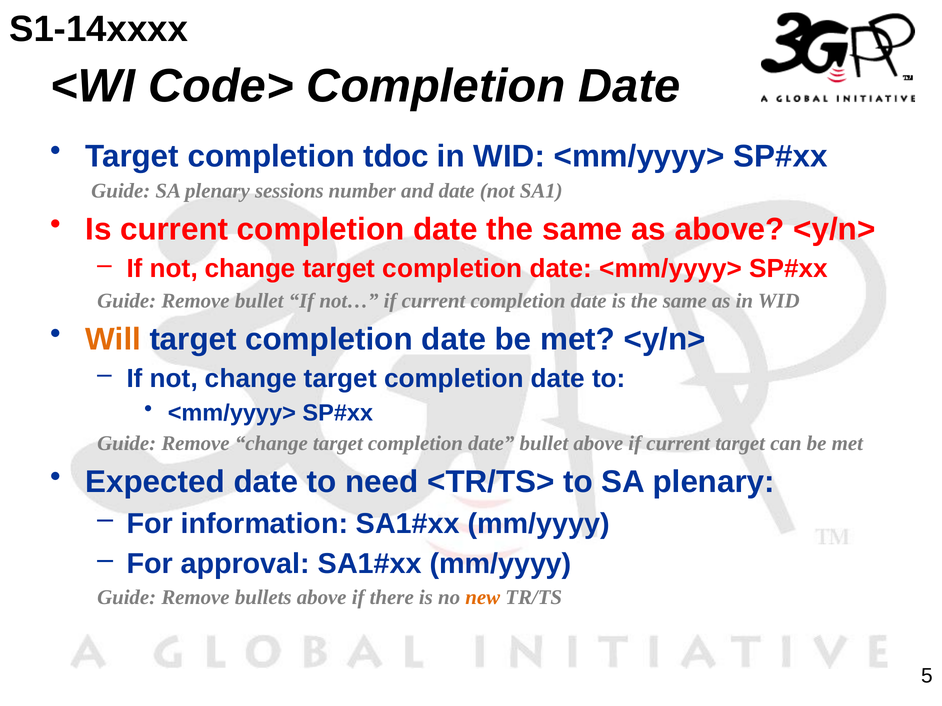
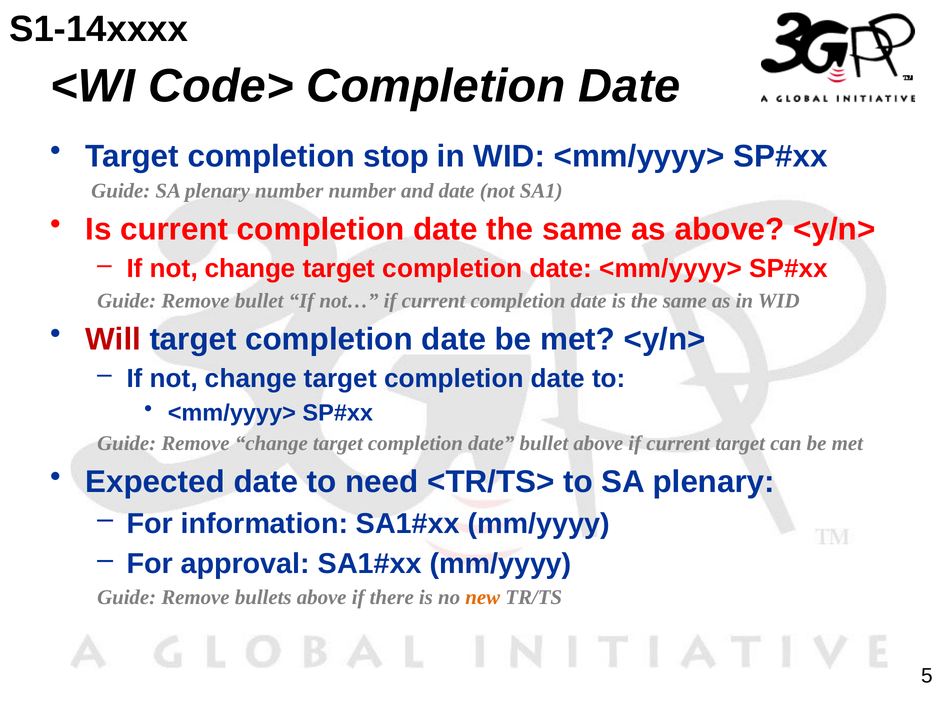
tdoc: tdoc -> stop (396, 156)
plenary sessions: sessions -> number (289, 191)
Will colour: orange -> red (113, 339)
